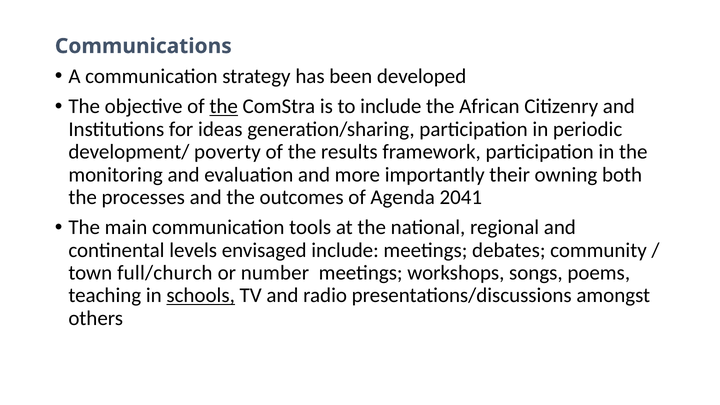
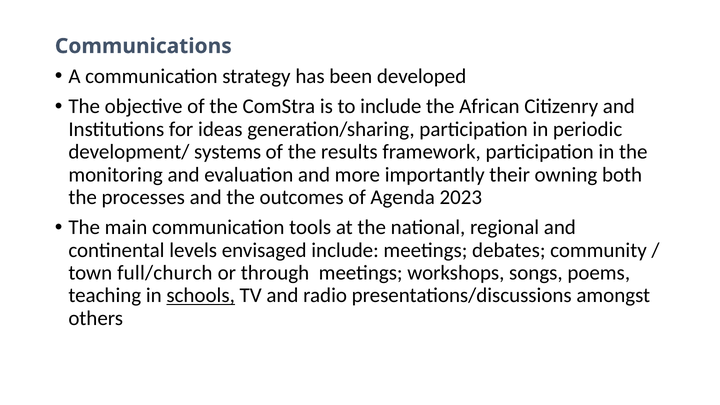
the underline: present -> none (224, 107)
poverty: poverty -> systems (228, 152)
2041: 2041 -> 2023 (461, 197)
number: number -> through (275, 273)
